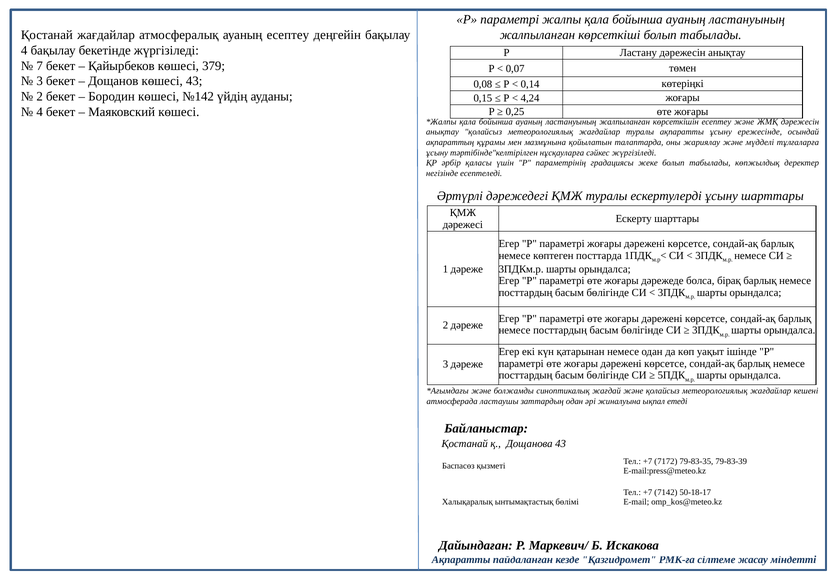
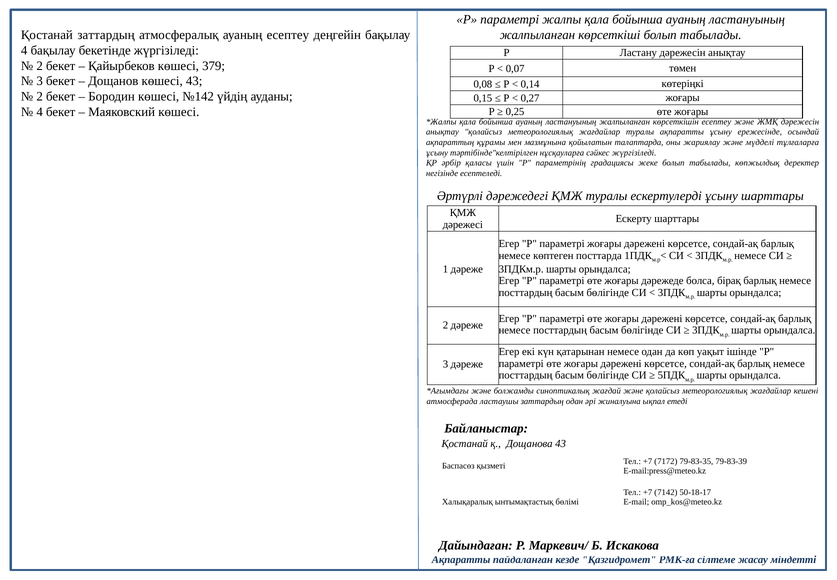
Қостанай жағдайлар: жағдайлар -> заттардың (106, 35)
7: 7 -> 2 (40, 66)
4,24: 4,24 -> 0,27 (530, 98)
